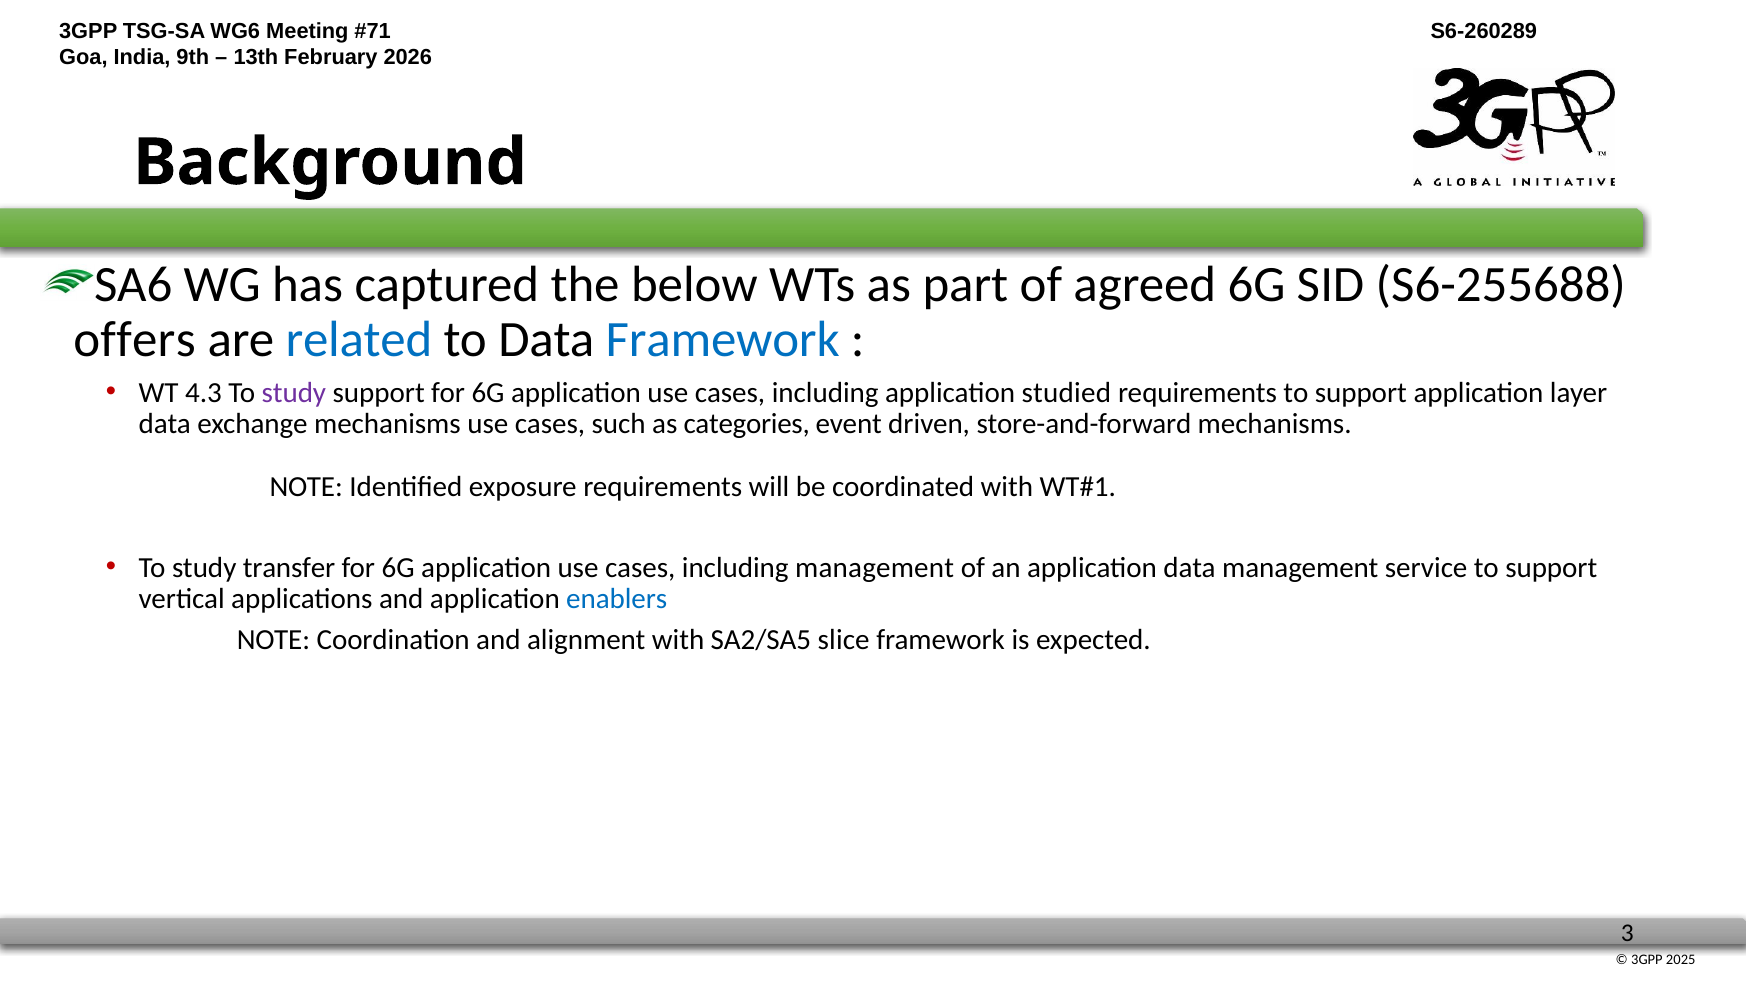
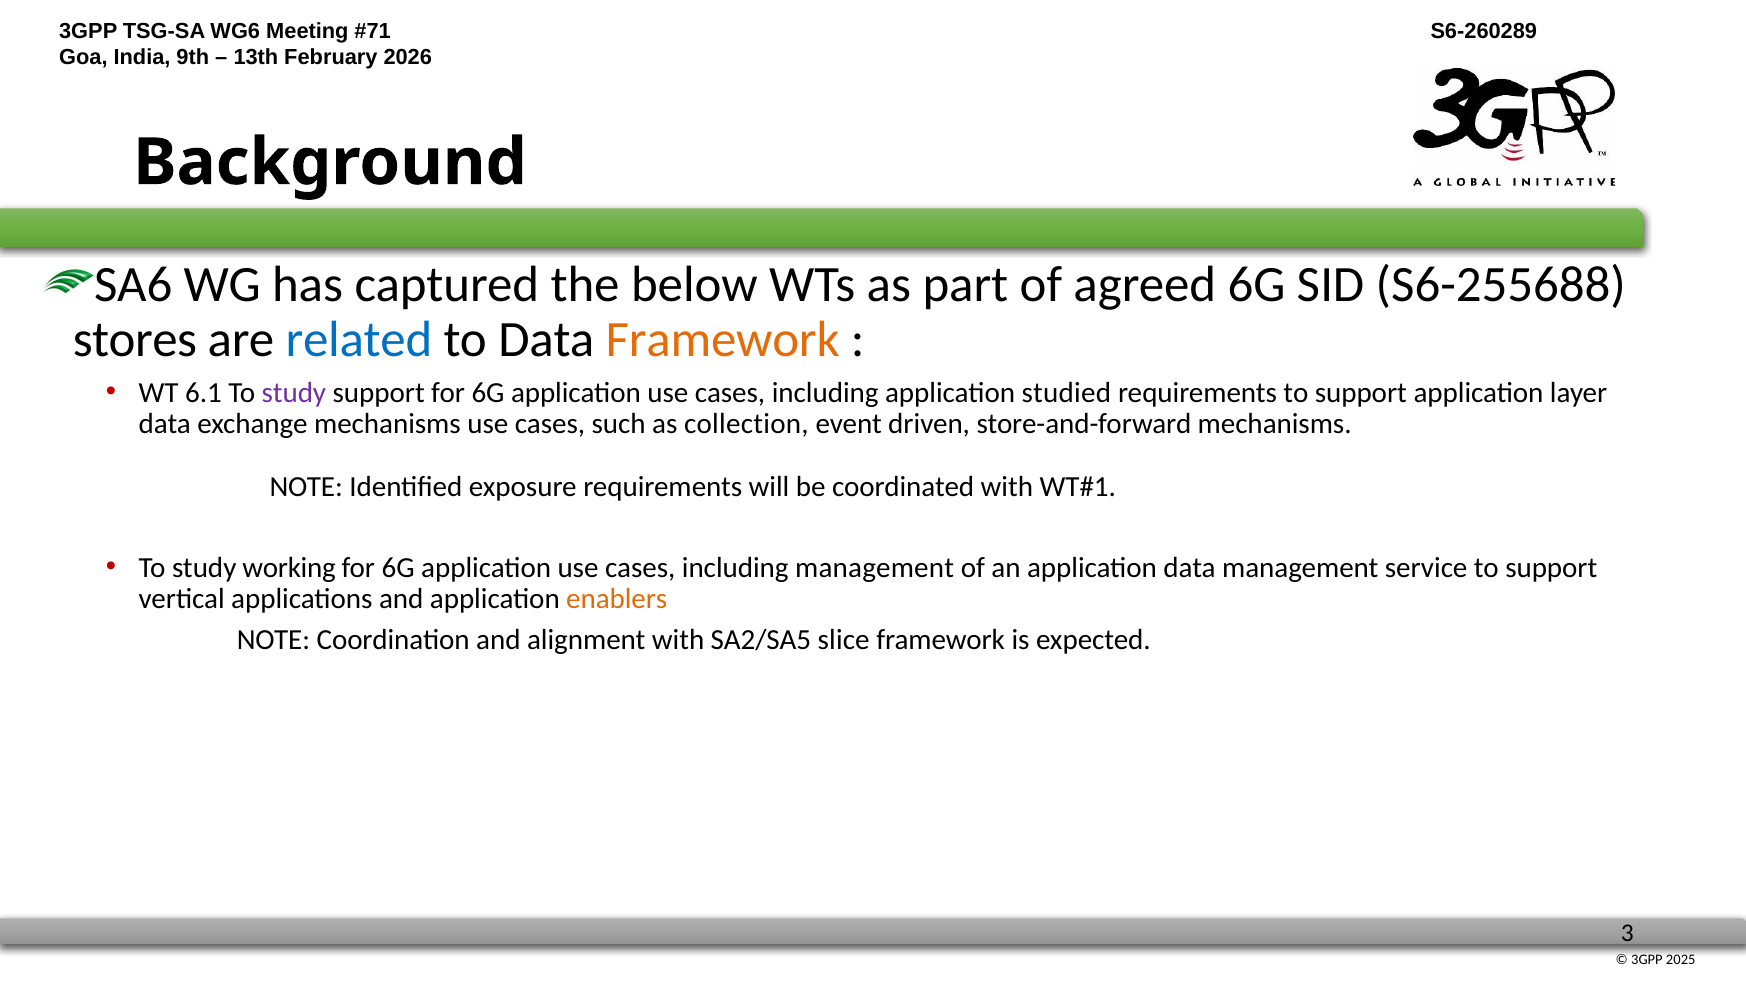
offers: offers -> stores (135, 340)
Framework colour: blue -> orange (723, 340)
4.3: 4.3 -> 6.1 (204, 393)
categories: categories -> collection (746, 424)
transfer: transfer -> working (289, 568)
enablers colour: blue -> orange (617, 599)
